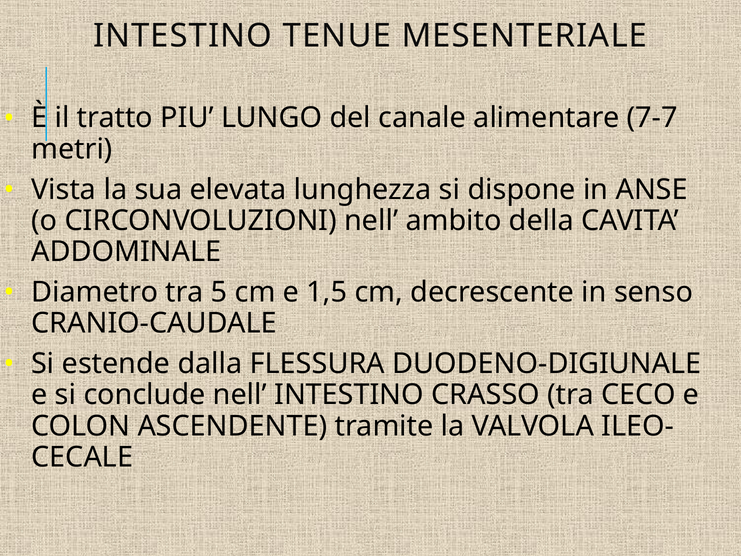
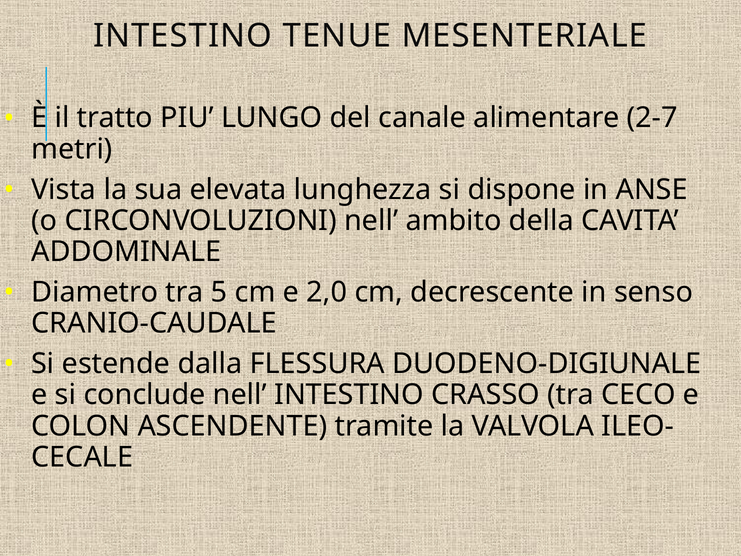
7-7: 7-7 -> 2-7 (652, 118)
1,5: 1,5 -> 2,0 (327, 292)
